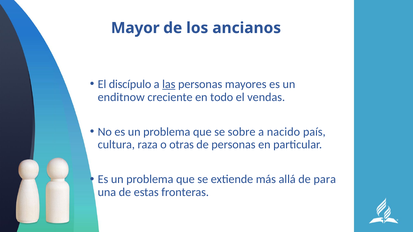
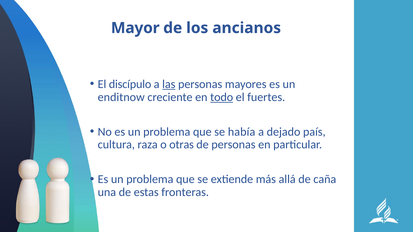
todo underline: none -> present (222, 97)
vendas: vendas -> fuertes (266, 97)
sobre: sobre -> había (242, 132)
nacido: nacido -> dejado (284, 132)
para: para -> caña (325, 180)
